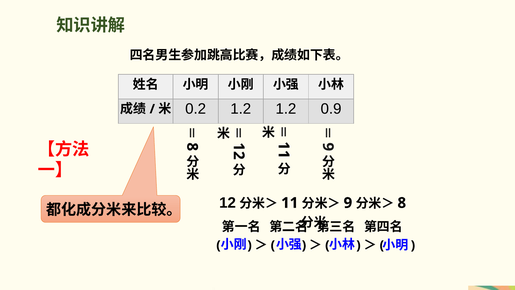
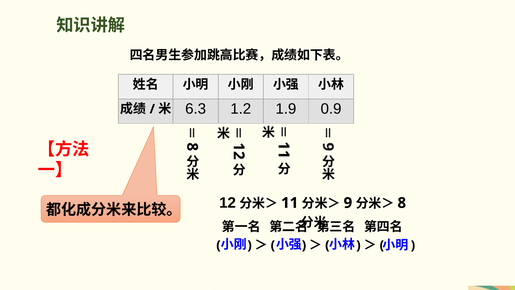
0.2: 0.2 -> 6.3 (196, 109)
1.2 1.2: 1.2 -> 1.9 (286, 109)
